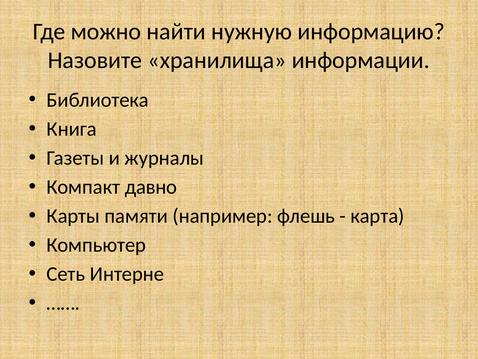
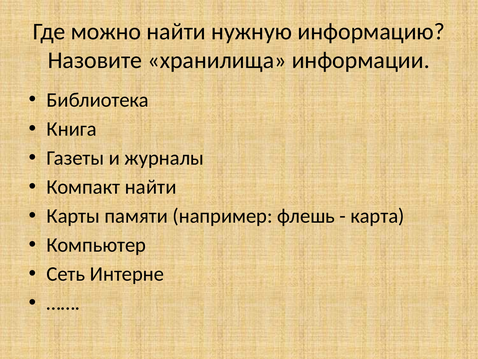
Компакт давно: давно -> найти (151, 187)
